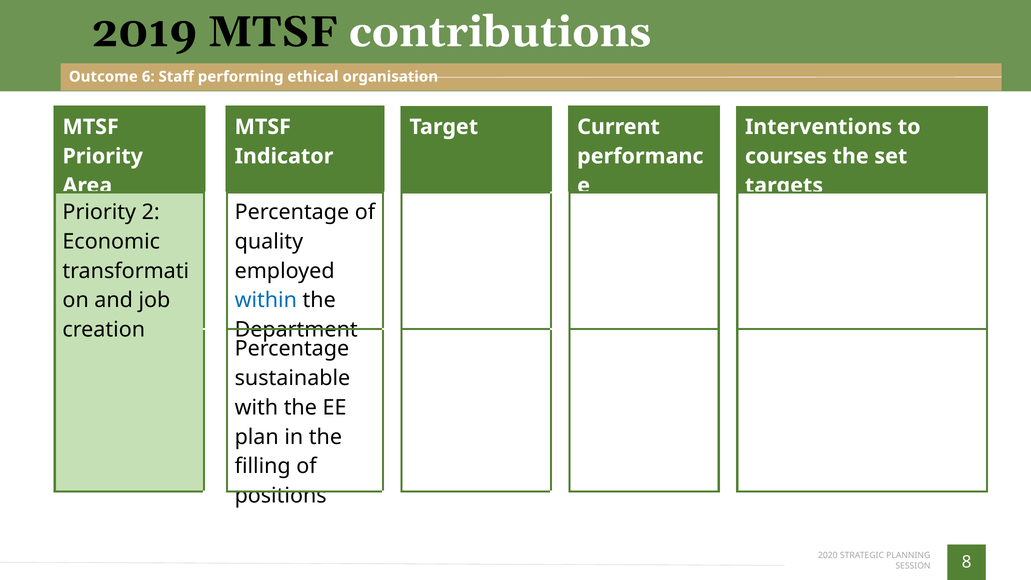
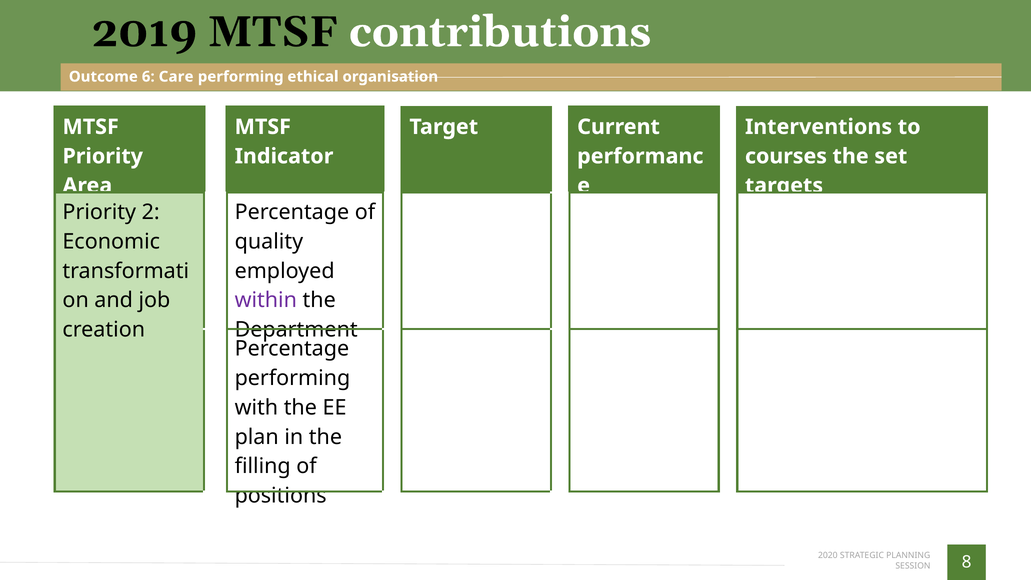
6 Staff: Staff -> Care (176, 77)
within colour: blue -> purple (266, 300)
sustainable: sustainable -> performing (292, 378)
